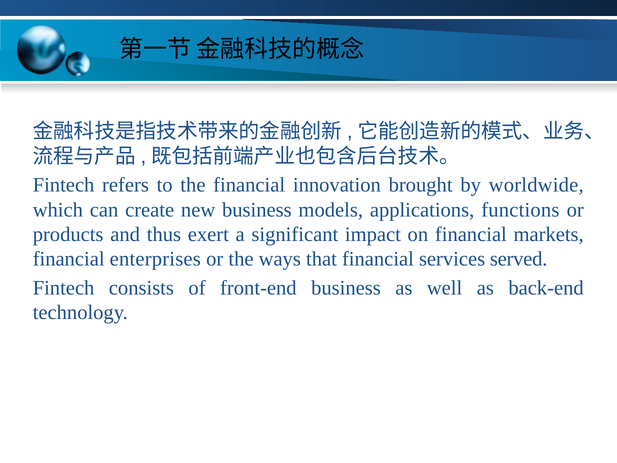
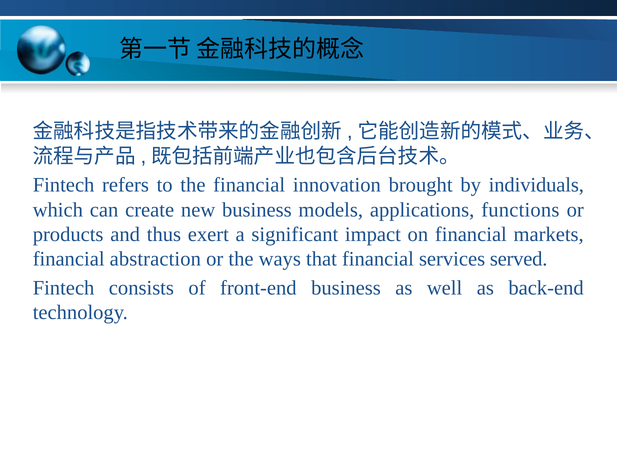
worldwide: worldwide -> individuals (536, 185)
enterprises: enterprises -> abstraction (155, 259)
